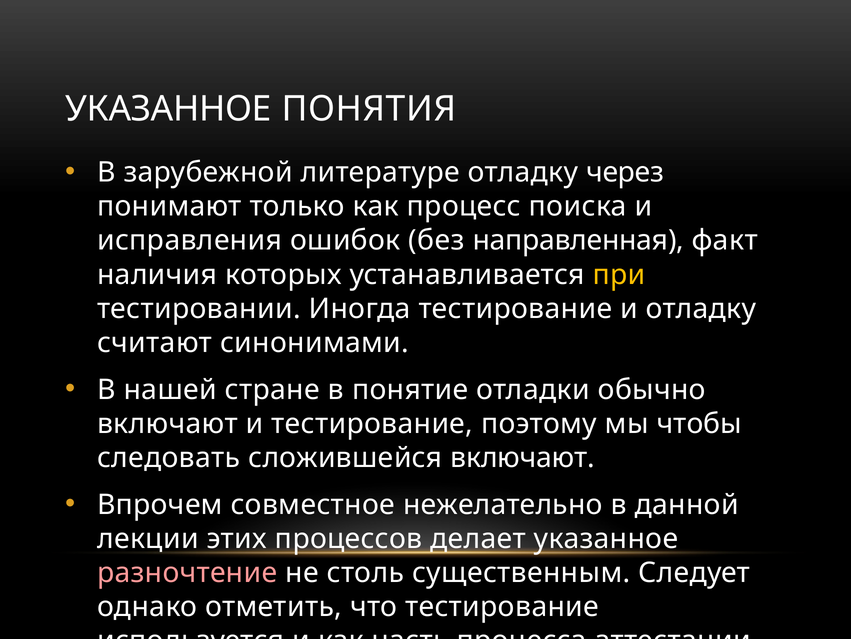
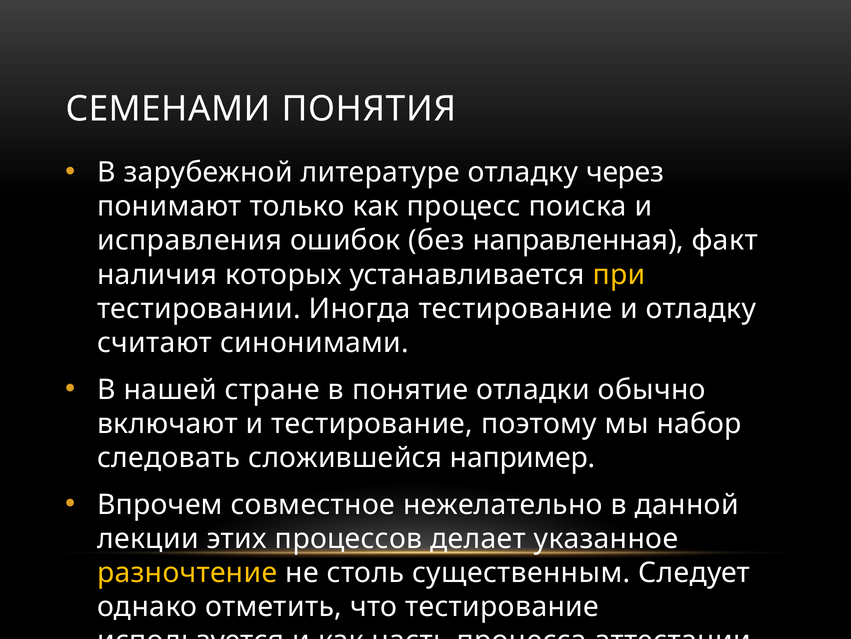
УКАЗАННОЕ: УКАЗАННОЕ -> СЕМЕНАМИ (168, 109)
чтобы: чтобы -> набор (699, 423)
сложившейся включают: включают -> например (523, 457)
разночтение colour: pink -> yellow (187, 572)
